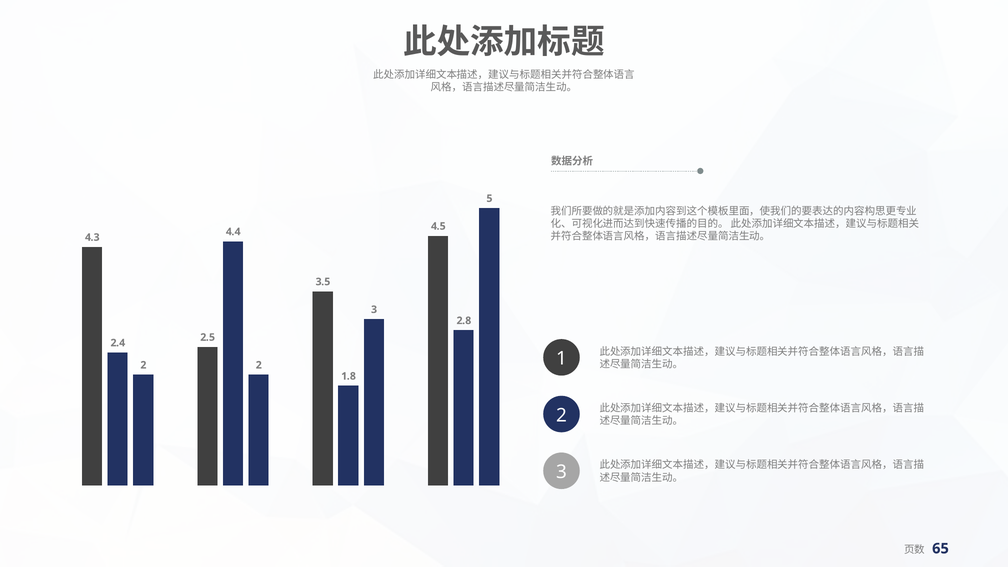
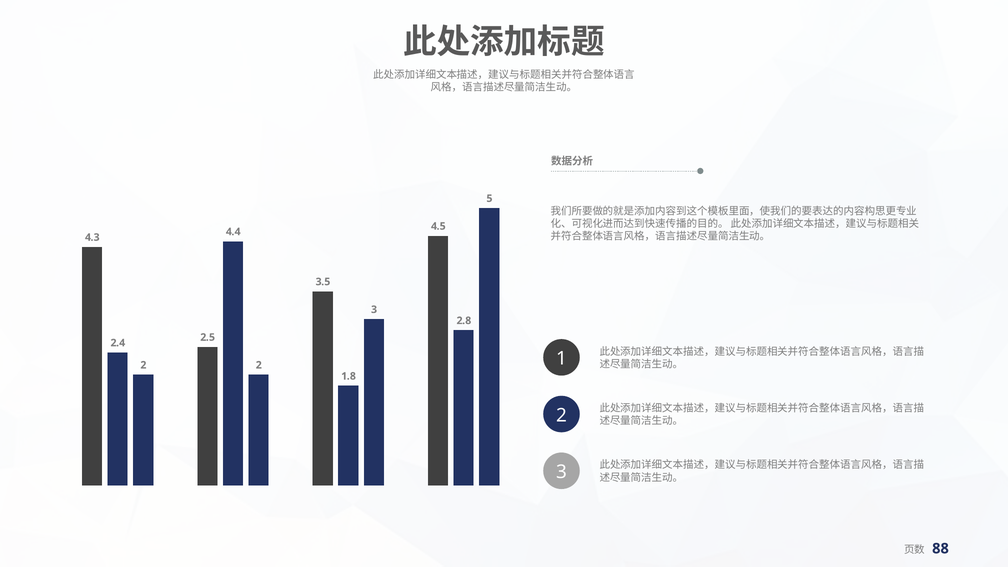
65: 65 -> 88 (940, 549)
